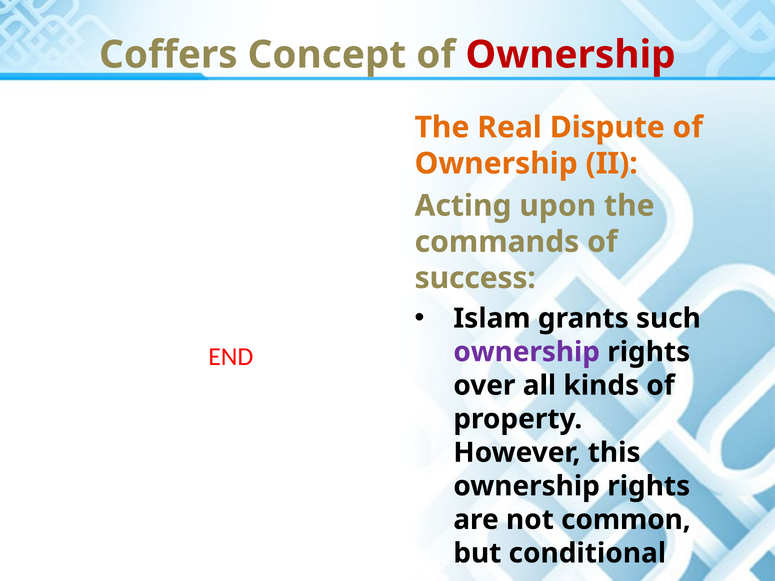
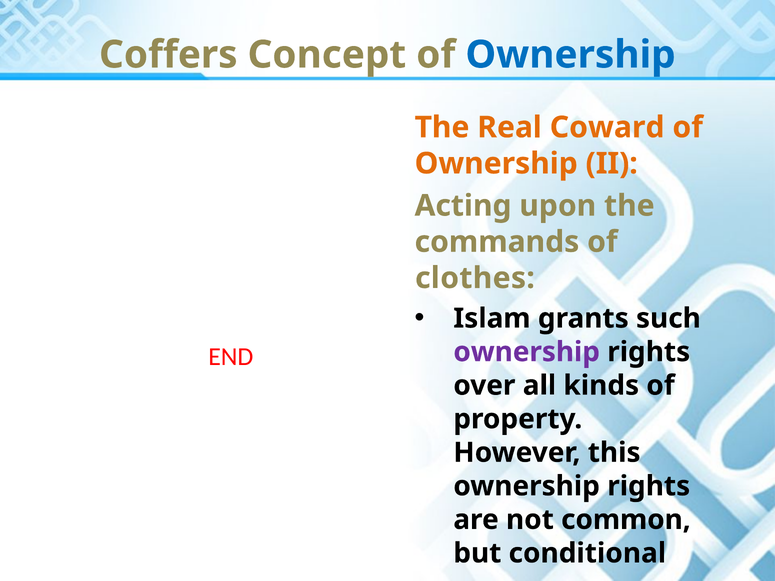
Ownership colour: red -> blue (571, 55)
Dispute: Dispute -> Coward (607, 127)
success: success -> clothes (475, 278)
